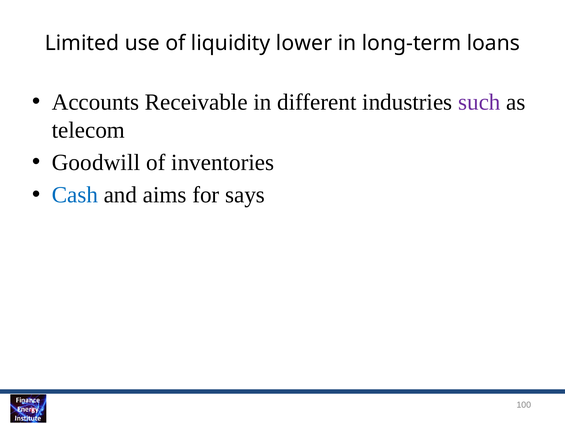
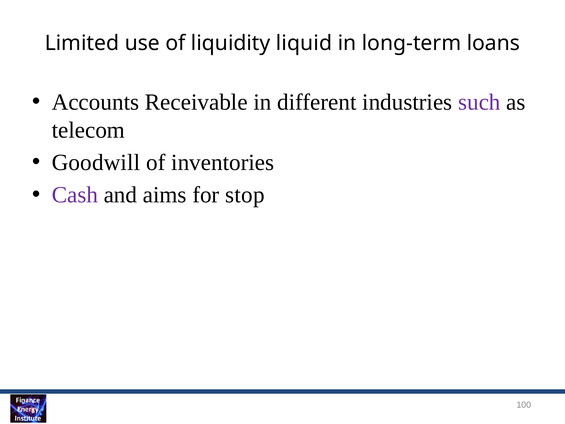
lower: lower -> liquid (304, 43)
Cash colour: blue -> purple (75, 195)
says: says -> stop (245, 195)
